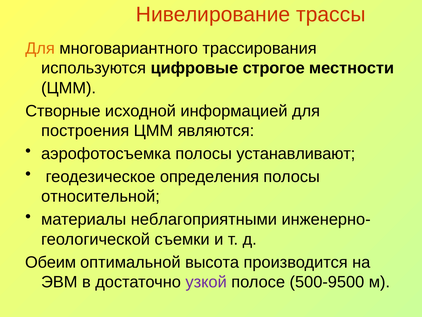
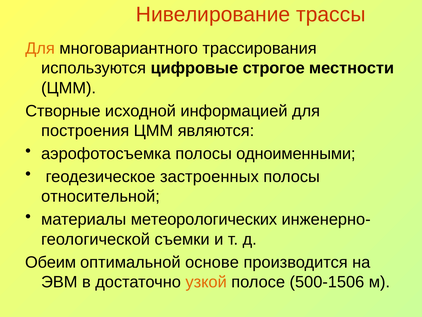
устанавливают: устанавливают -> одноименными (296, 154)
определения: определения -> застроенных (209, 177)
неблагоприятными: неблагоприятными -> метеорологических (204, 219)
высота: высота -> основе (212, 262)
узкой colour: purple -> orange (206, 282)
500-9500: 500-9500 -> 500-1506 (327, 282)
